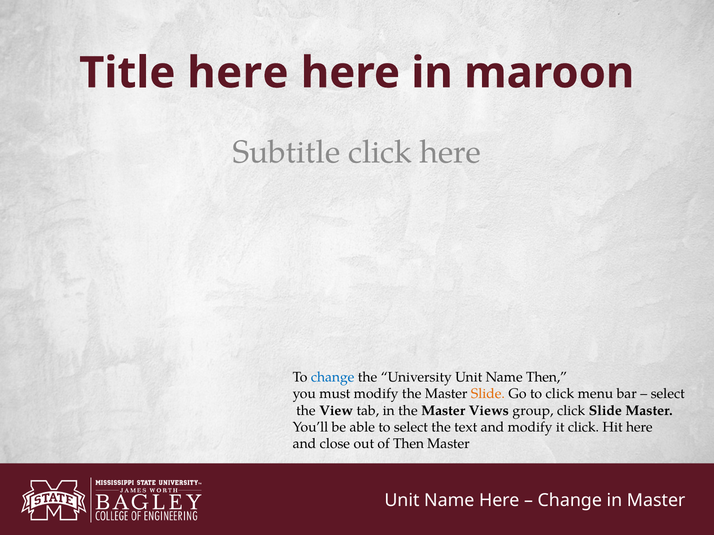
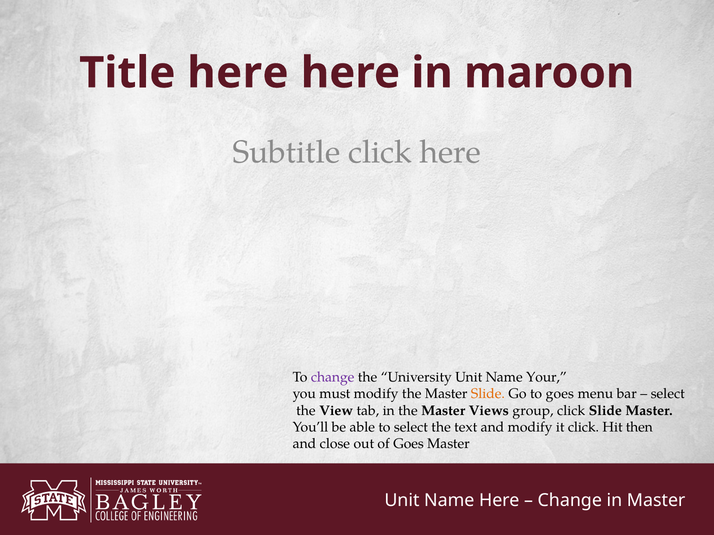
change colour: blue -> purple (333, 378)
Name Then: Then -> Your (547, 378)
to click: click -> goes (560, 394)
Hit here: here -> then (639, 428)
of Then: Then -> Goes (409, 444)
